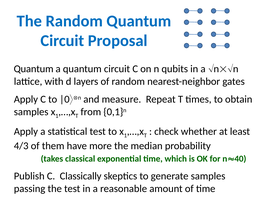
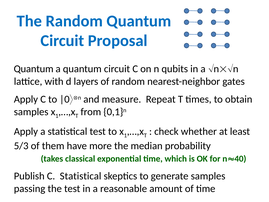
4/3: 4/3 -> 5/3 (21, 146)
C Classically: Classically -> Statistical (81, 176)
